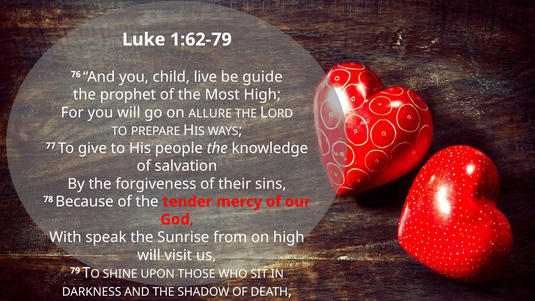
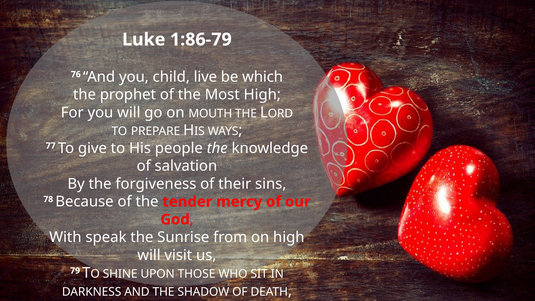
1:62-79: 1:62-79 -> 1:86-79 (201, 40)
be guide: guide -> which (263, 77)
ALLURE: ALLURE -> MOUTH (210, 113)
